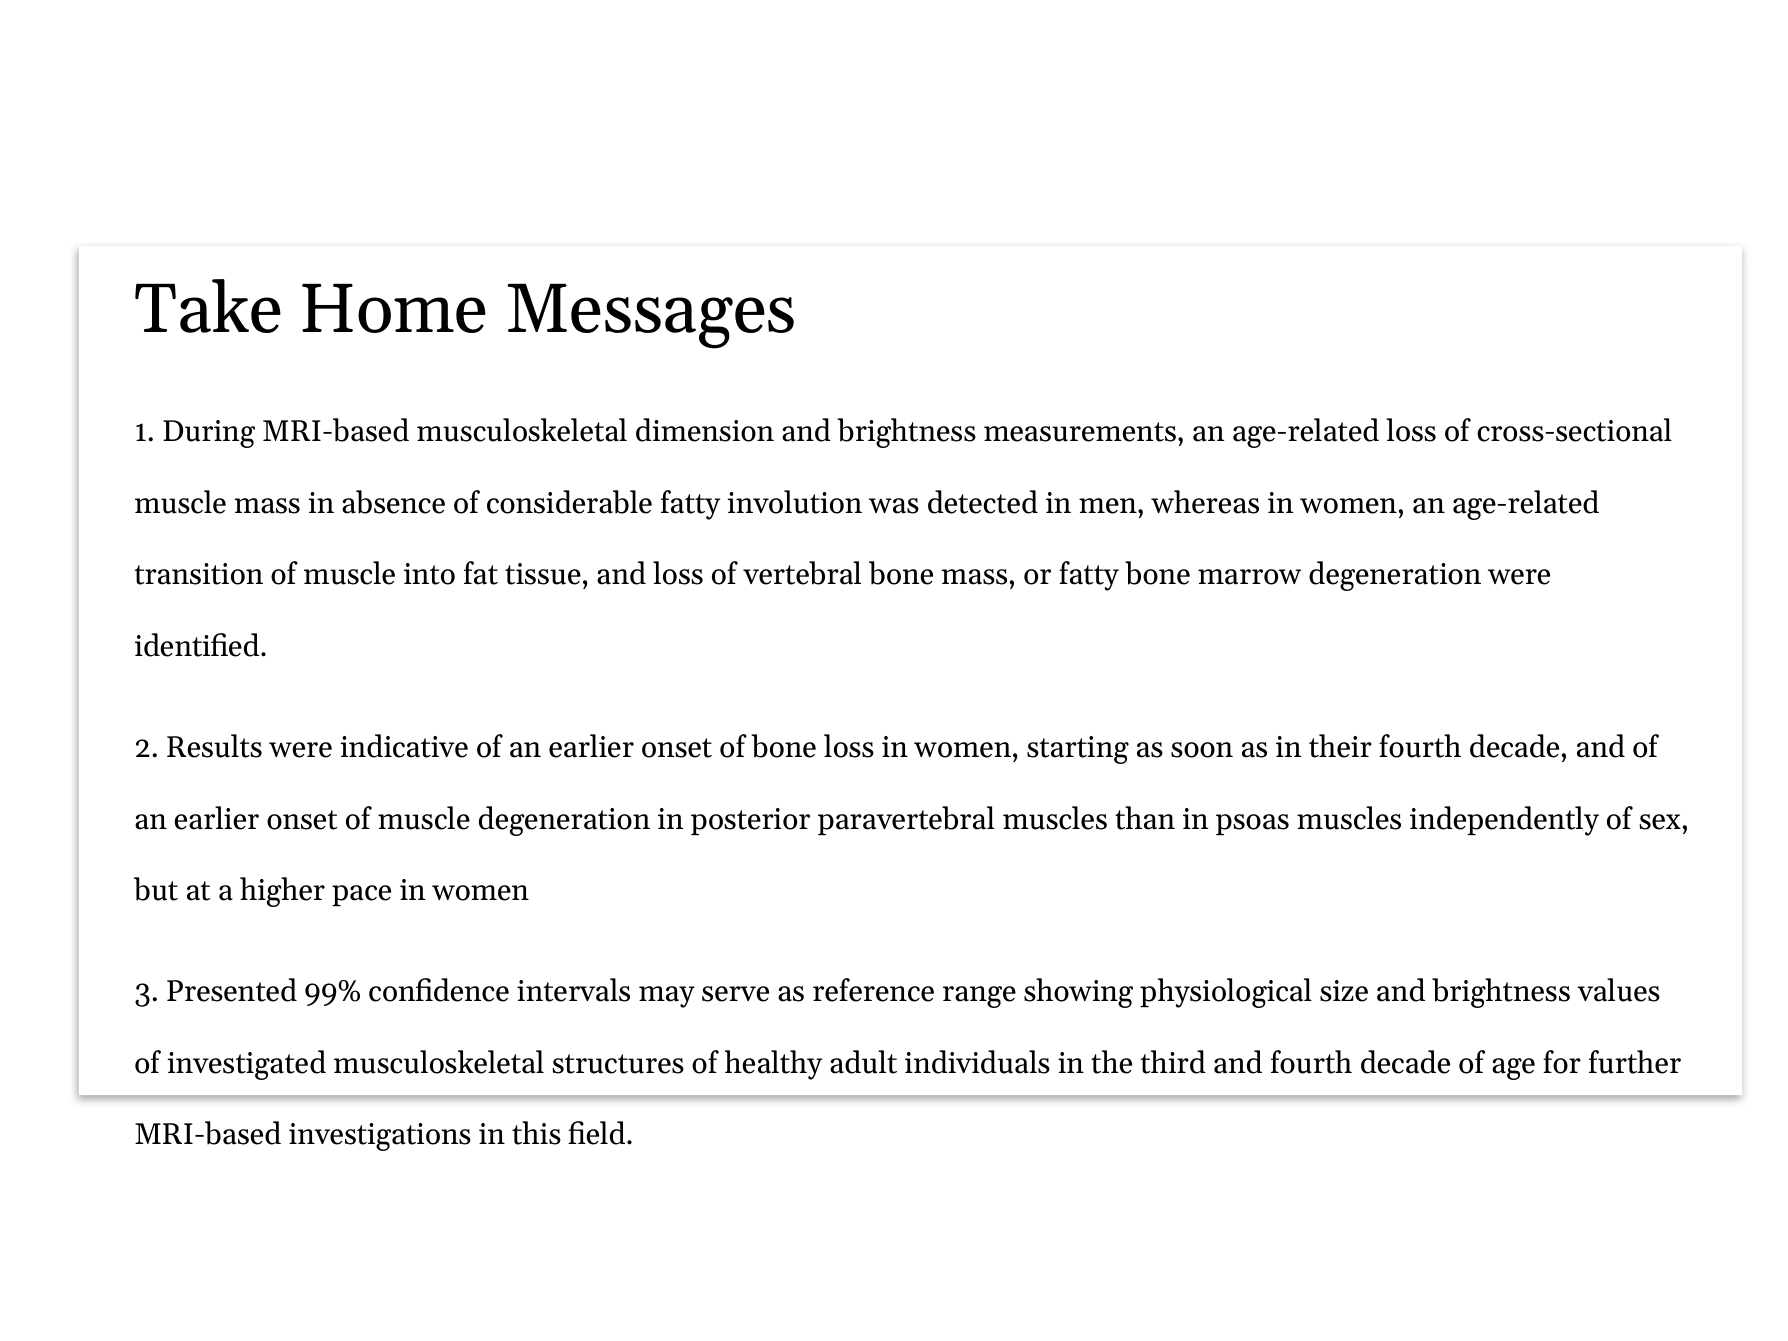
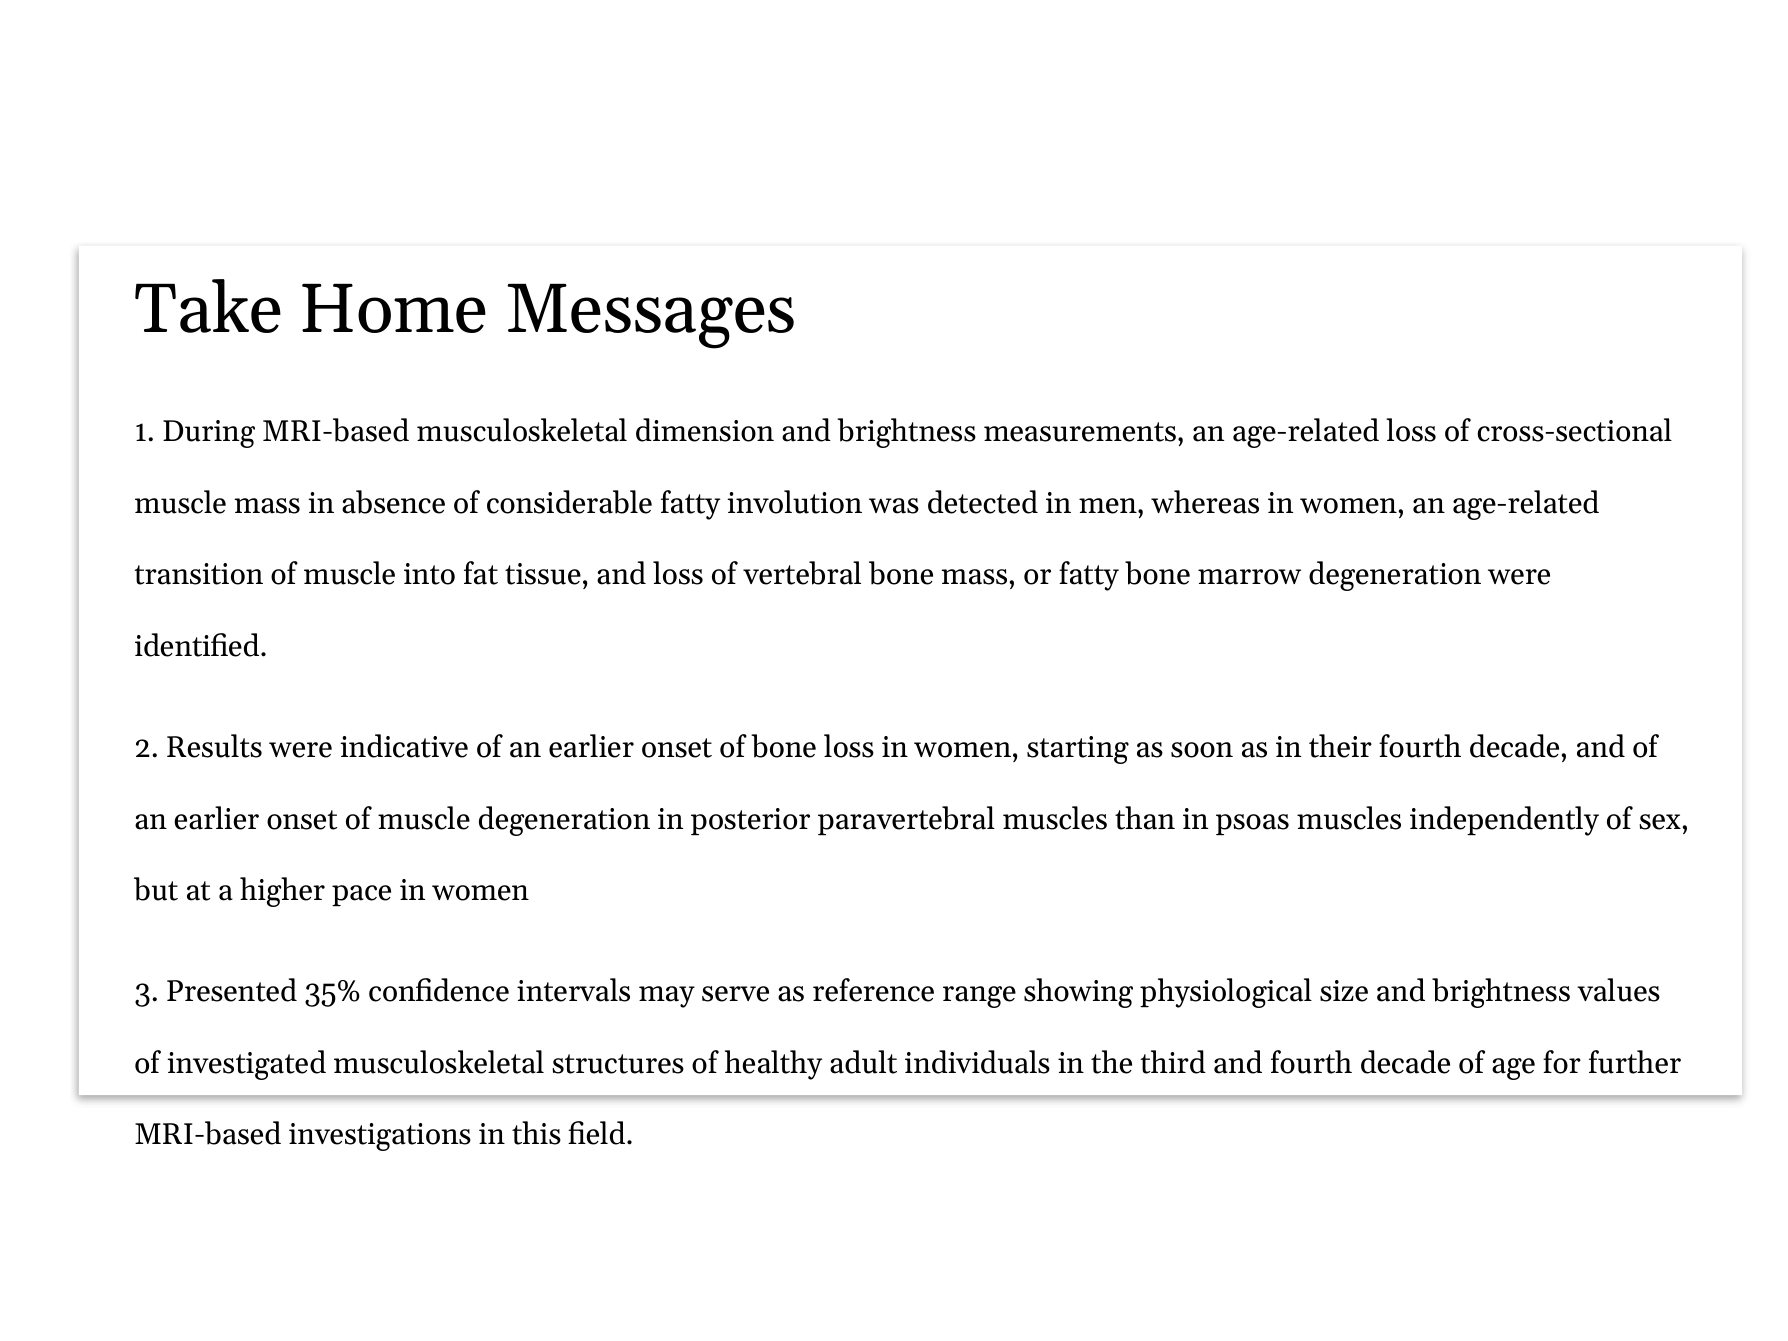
99%: 99% -> 35% (333, 992)
